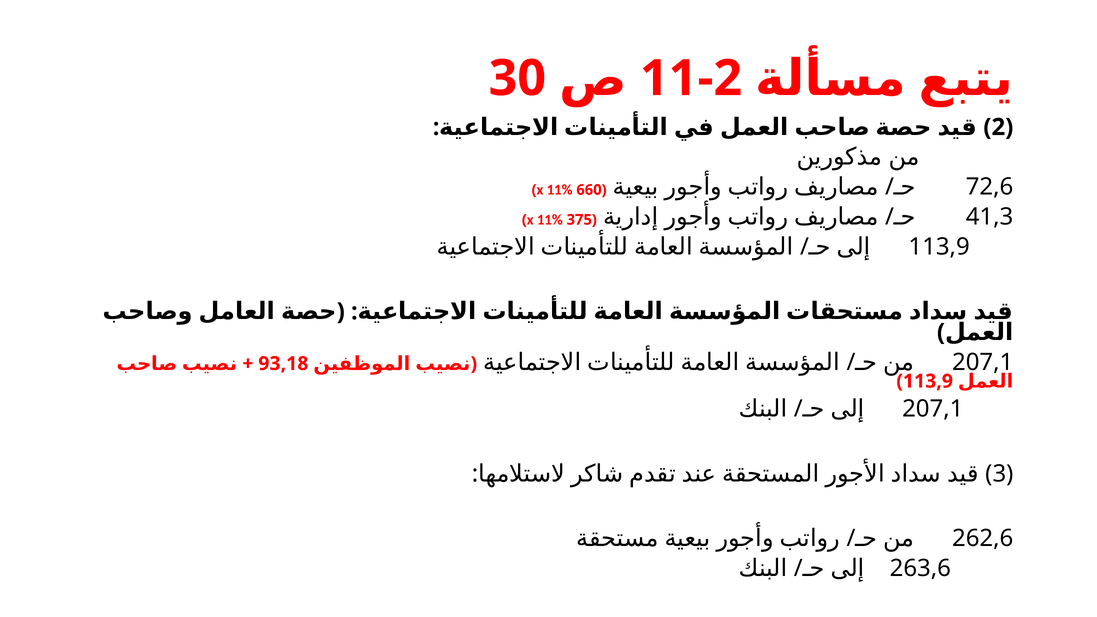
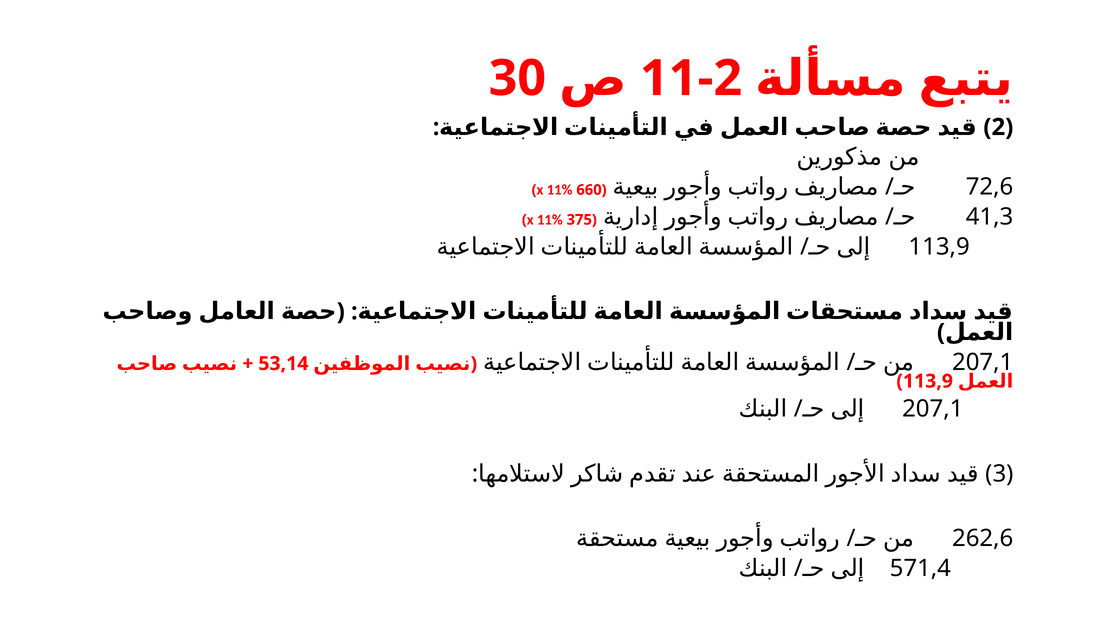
93,18: 93,18 -> 53,14 (283, 364)
263,6: 263,6 -> 571,4 (920, 568)
